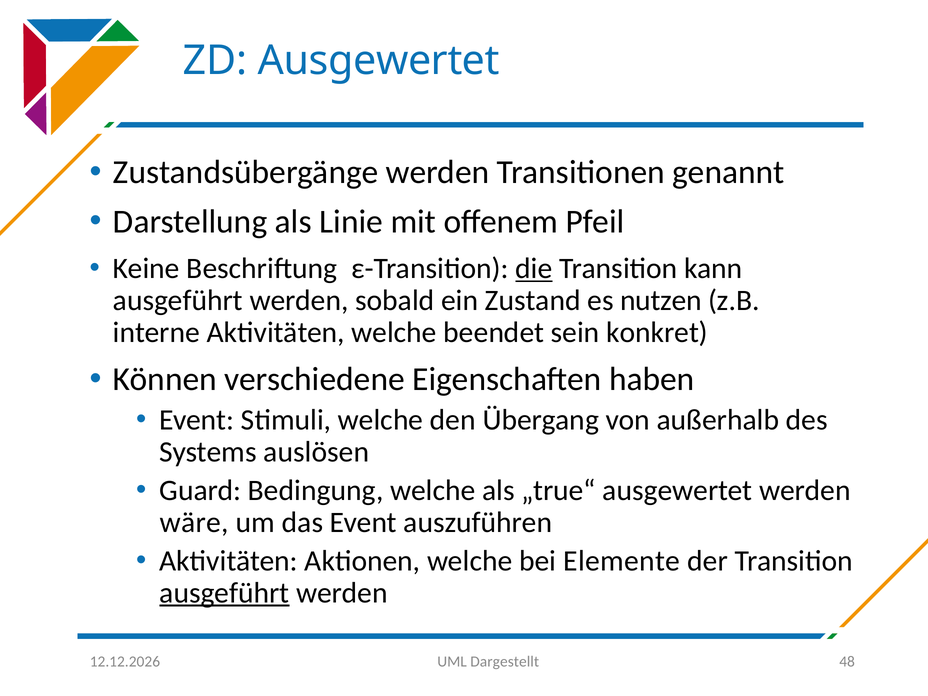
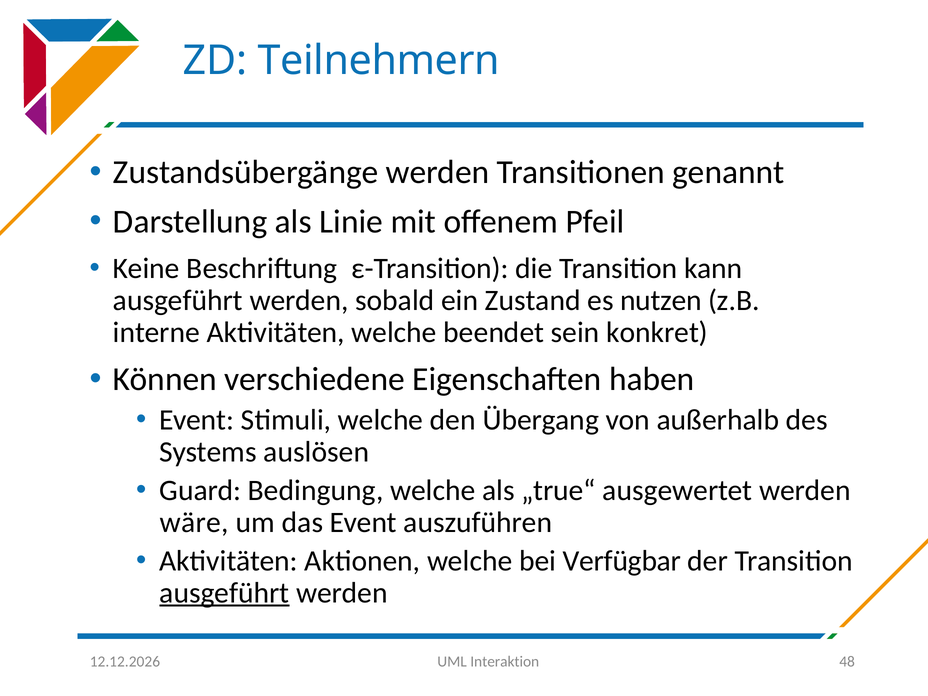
ZD Ausgewertet: Ausgewertet -> Teilnehmern (379, 61)
die underline: present -> none (534, 268)
Elemente: Elemente -> Verfügbar (622, 561)
Dargestellt: Dargestellt -> Interaktion (505, 662)
